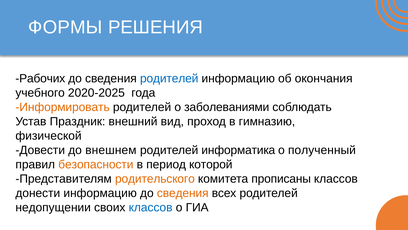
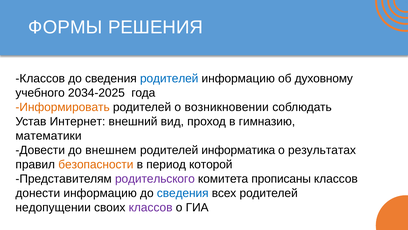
Рабочих: Рабочих -> Классов (40, 78)
окончания: окончания -> духовному (324, 78)
2020-2025: 2020-2025 -> 2034-2025 (96, 93)
заболеваниями: заболеваниями -> возникновении (227, 107)
Праздник: Праздник -> Интернет (78, 121)
физической: физической -> математики (49, 136)
полученный: полученный -> результатах (322, 150)
родительского colour: orange -> purple (155, 178)
сведения colour: orange -> blue (183, 193)
классов colour: blue -> purple (151, 207)
